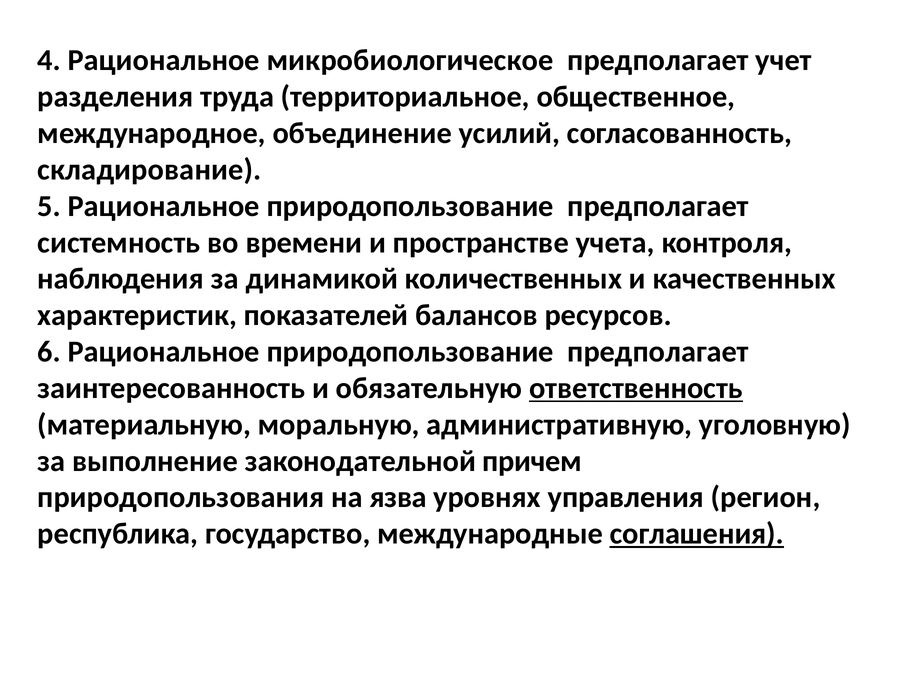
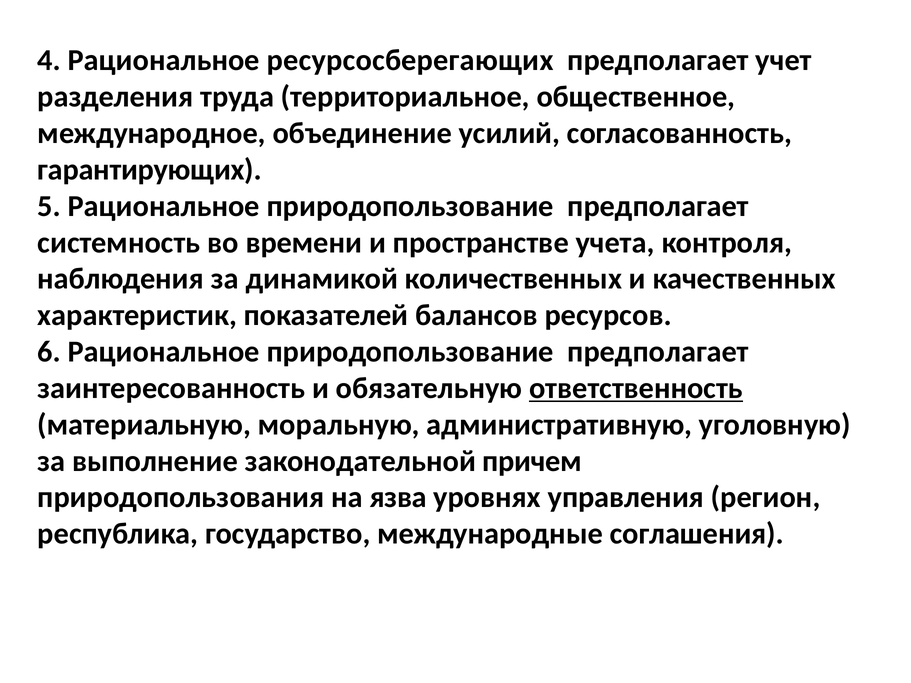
микробиологическое: микробиологическое -> ресурсосберегающих (410, 60)
складирование: складирование -> гарантирующих (150, 170)
соглашения underline: present -> none (697, 534)
